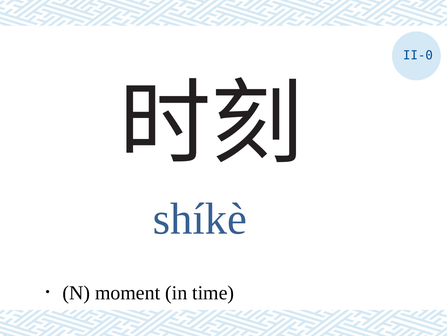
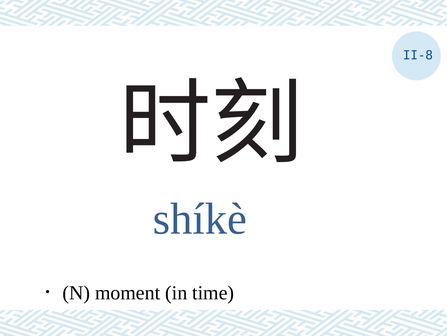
II-0: II-0 -> II-8 (418, 55)
